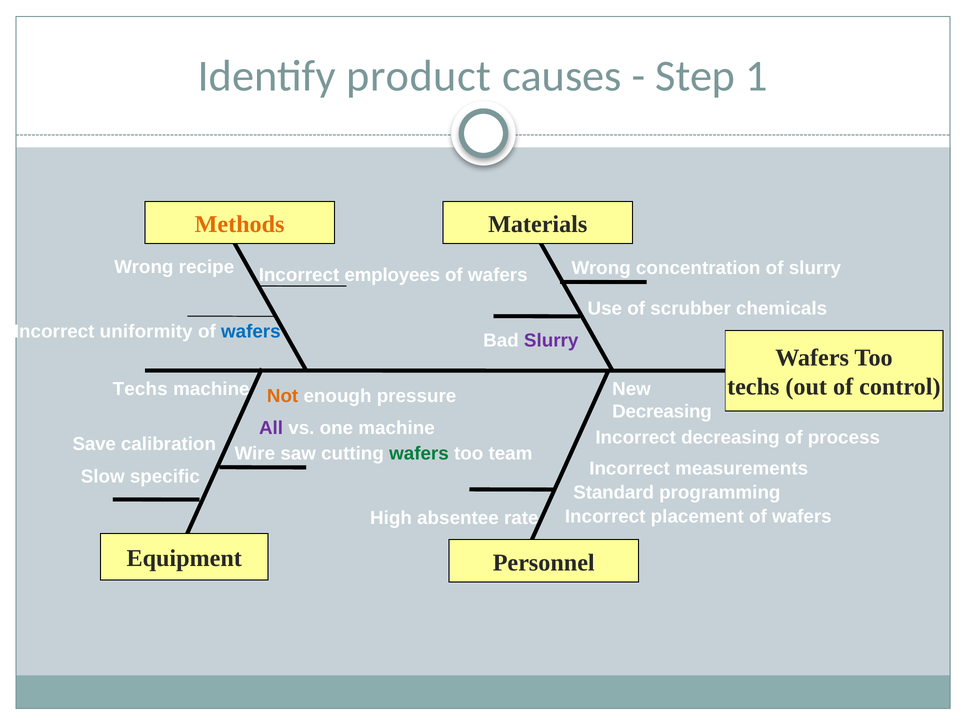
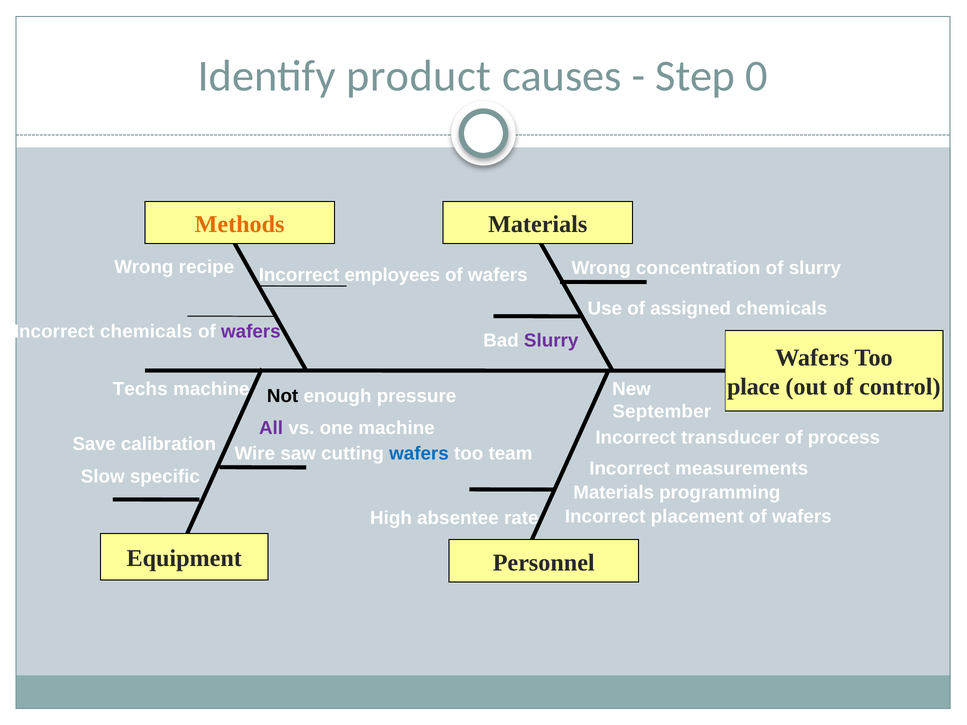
1: 1 -> 0 (757, 76)
scrubber: scrubber -> assigned (691, 309)
Incorrect uniformity: uniformity -> chemicals (146, 332)
wafers colour: blue -> purple (251, 332)
techs: techs -> place (753, 387)
Not colour: orange -> black (283, 396)
Decreasing: Decreasing -> September (662, 412)
Incorrect decreasing: decreasing -> transducer (730, 438)
wafers colour: green -> blue (419, 454)
Standard: Standard -> Materials (614, 493)
